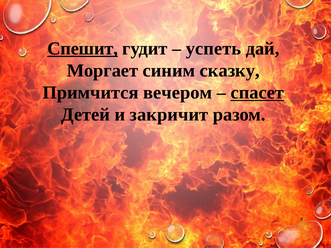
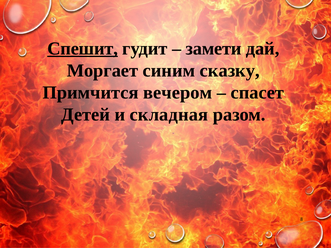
успеть: успеть -> замети (214, 49)
спасет underline: present -> none (257, 93)
закричит: закричит -> складная (169, 115)
